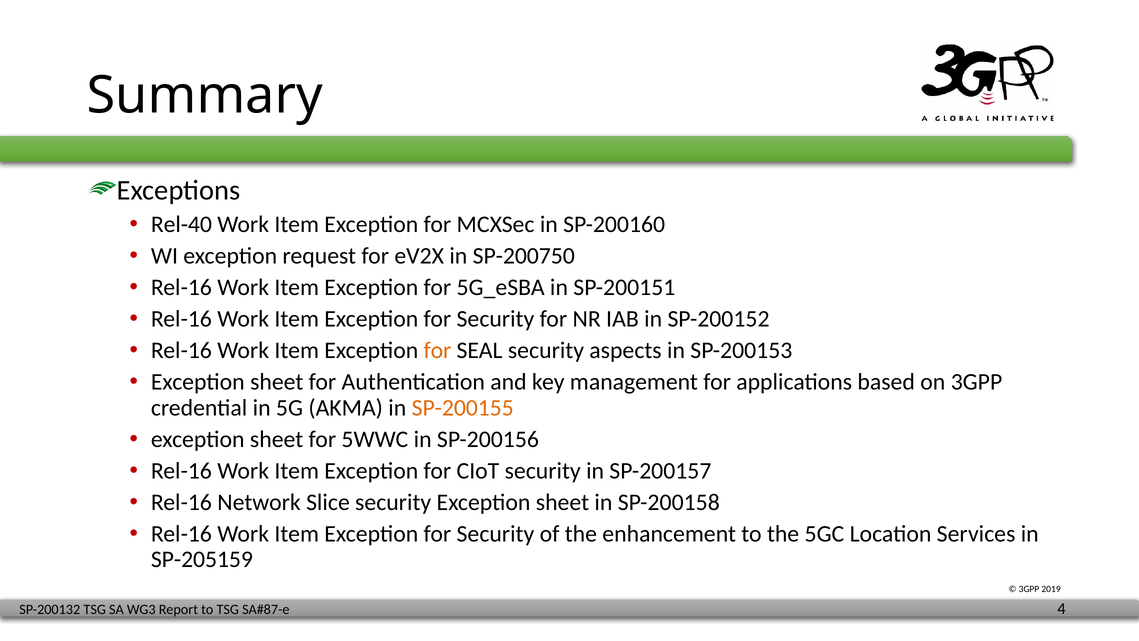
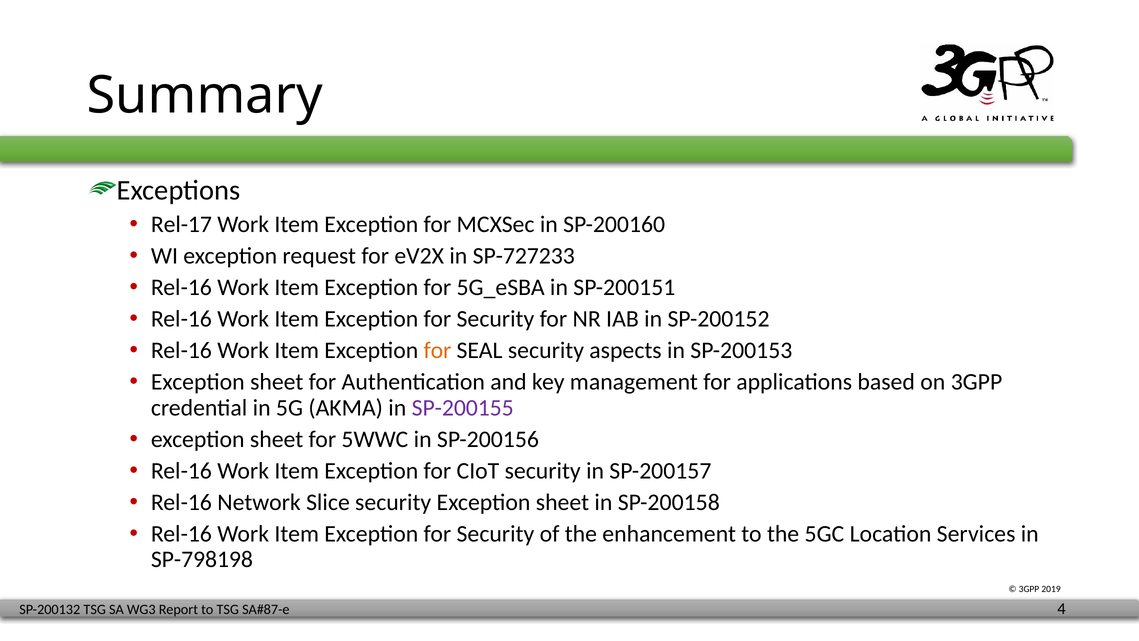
Rel-40: Rel-40 -> Rel-17 (181, 224)
SP-200750: SP-200750 -> SP-727233 (524, 256)
SP-200155 colour: orange -> purple (463, 408)
SP-205159: SP-205159 -> SP-798198 (202, 559)
